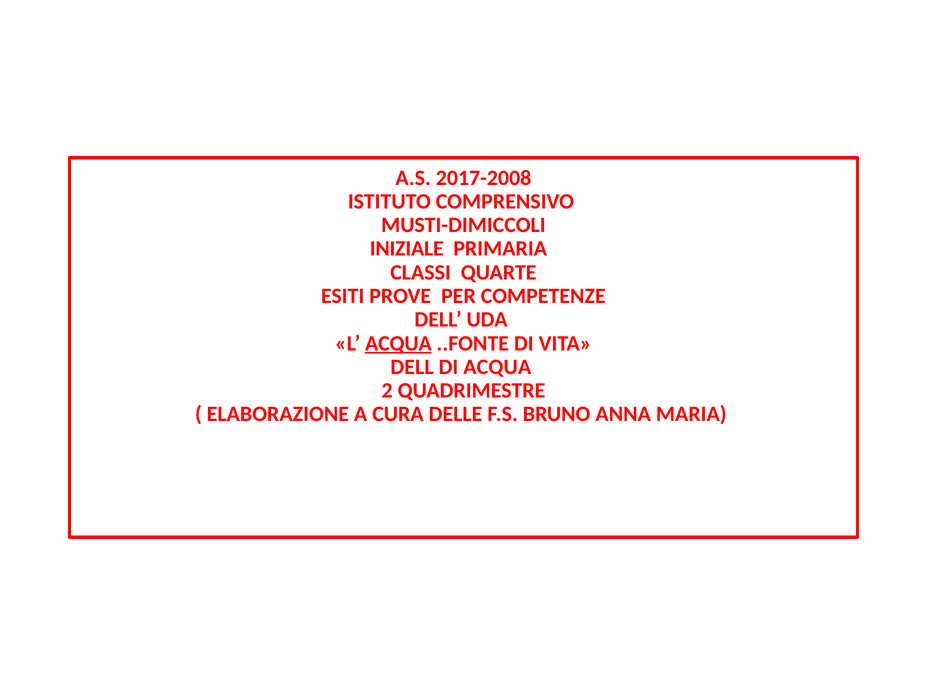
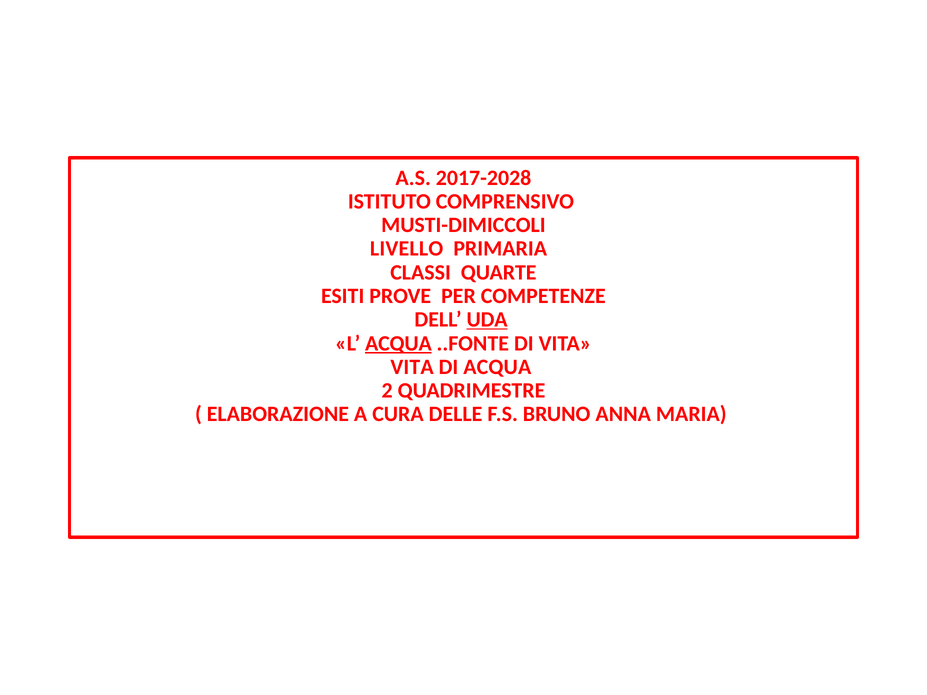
2017-2008: 2017-2008 -> 2017-2028 (484, 178)
INIZIALE: INIZIALE -> LIVELLO (407, 249)
UDA underline: none -> present (487, 320)
DELL: DELL -> VITA (412, 367)
